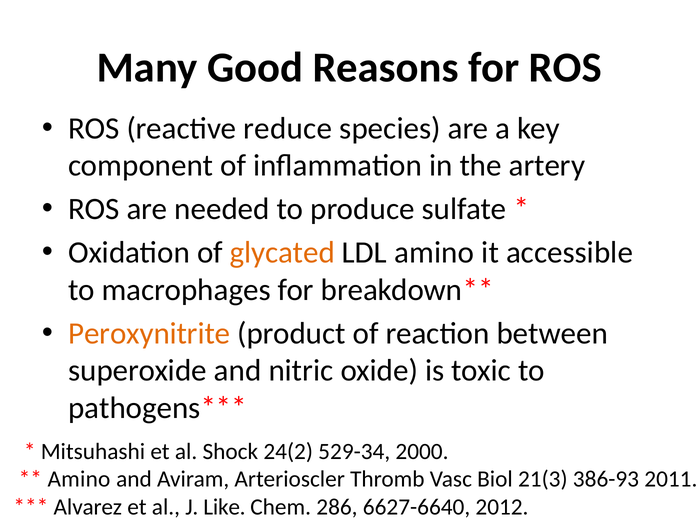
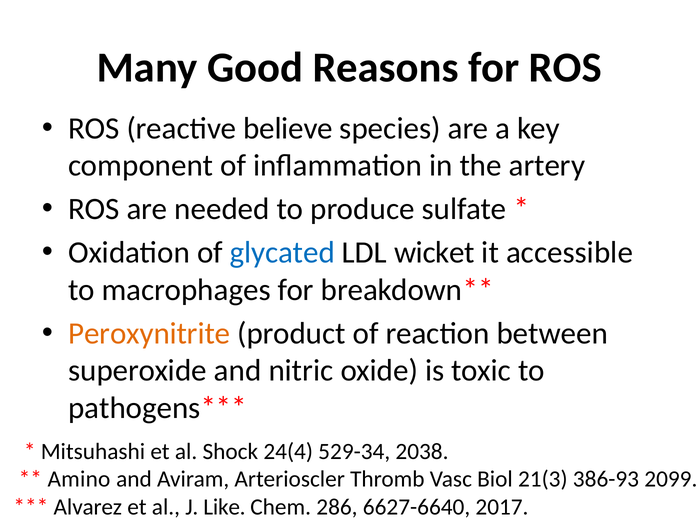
reduce: reduce -> believe (288, 129)
glycated colour: orange -> blue (282, 253)
LDL amino: amino -> wicket (434, 253)
24(2: 24(2 -> 24(4 (288, 452)
2000: 2000 -> 2038 (422, 452)
2011: 2011 -> 2099 (671, 479)
2012: 2012 -> 2017 (502, 507)
